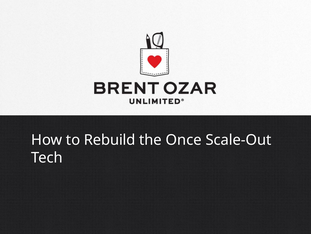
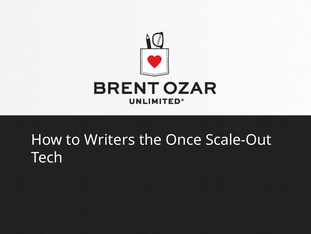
Rebuild: Rebuild -> Writers (110, 140)
